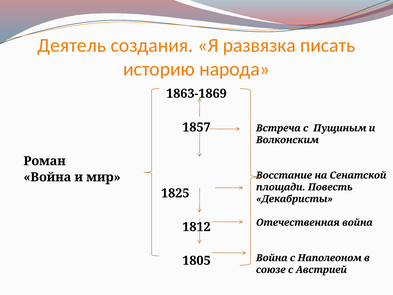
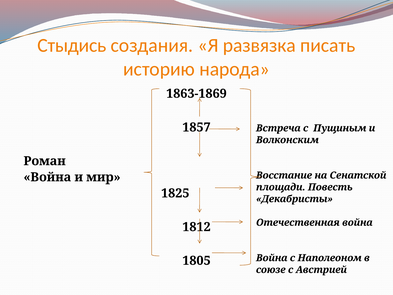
Деятель: Деятель -> Стыдись (72, 45)
